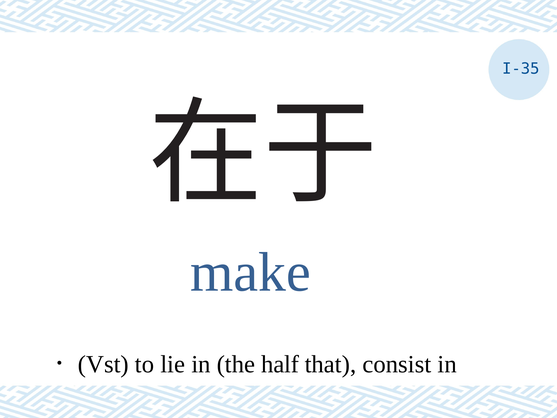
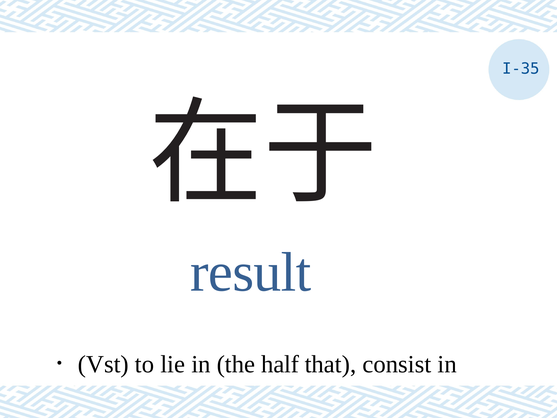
make: make -> result (251, 272)
